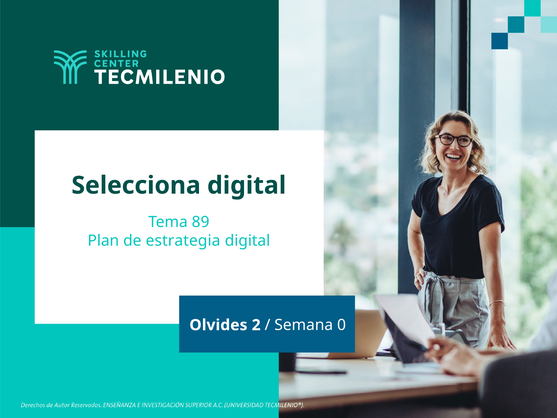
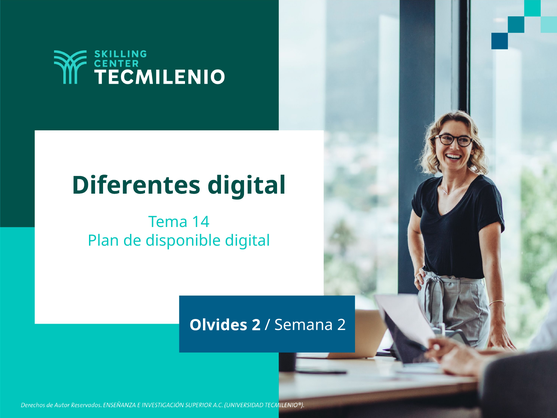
Selecciona: Selecciona -> Diferentes (136, 185)
89: 89 -> 14 (201, 222)
estrategia: estrategia -> disponible (183, 241)
Semana 0: 0 -> 2 (342, 325)
